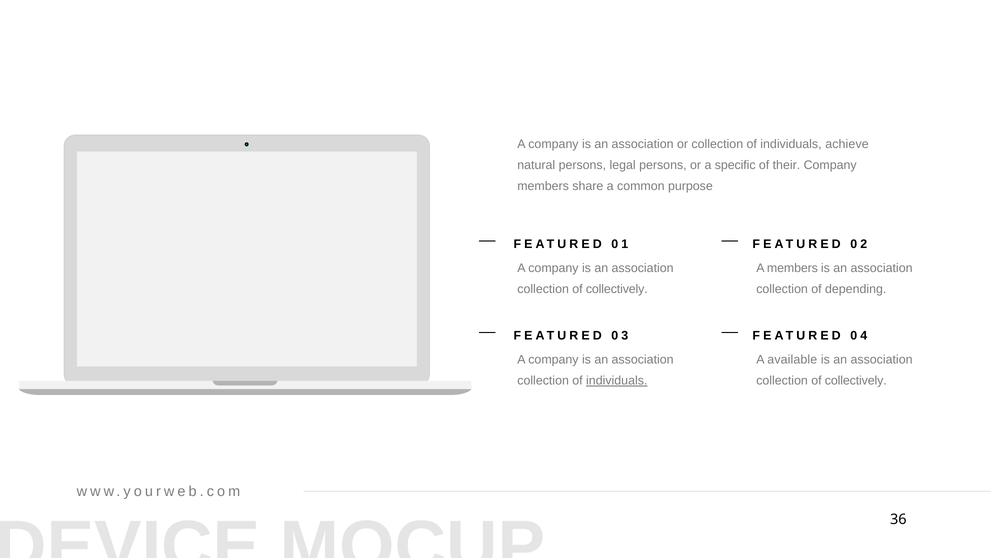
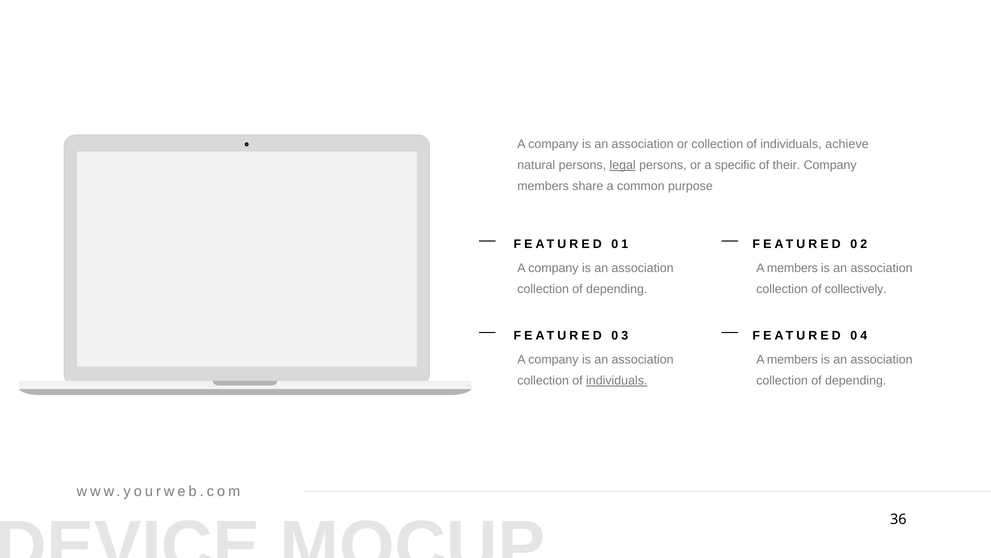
legal underline: none -> present (623, 165)
collectively: collectively -> depending (617, 289)
depending: depending -> collectively (856, 289)
available: available -> members (792, 360)
collectively: collectively -> depending (856, 380)
